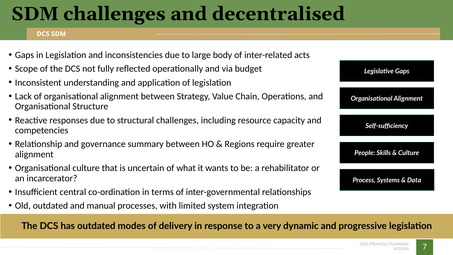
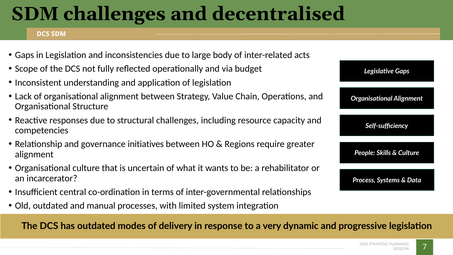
summary: summary -> initiatives (146, 144)
